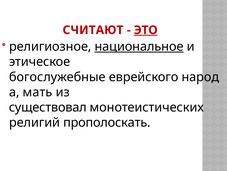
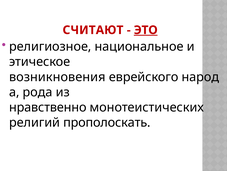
национальное underline: present -> none (139, 46)
богослужебные: богослужебные -> возникновения (57, 77)
мать: мать -> рода (38, 92)
существовал: существовал -> нравственно (48, 107)
